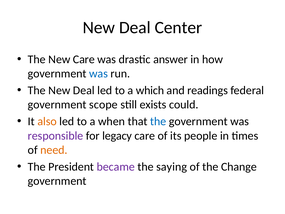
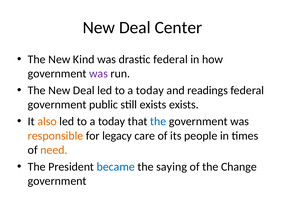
New Care: Care -> Kind (84, 59)
drastic answer: answer -> federal (170, 59)
was colour: blue -> purple (99, 74)
which: which -> today (150, 90)
scope: scope -> public (104, 105)
exists could: could -> exists (184, 105)
when: when -> today (112, 121)
responsible colour: purple -> orange (56, 136)
became colour: purple -> blue (116, 167)
